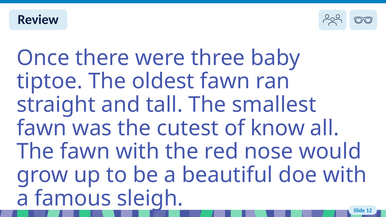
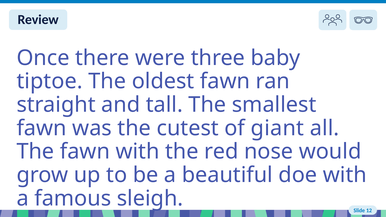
know: know -> giant (277, 128)
